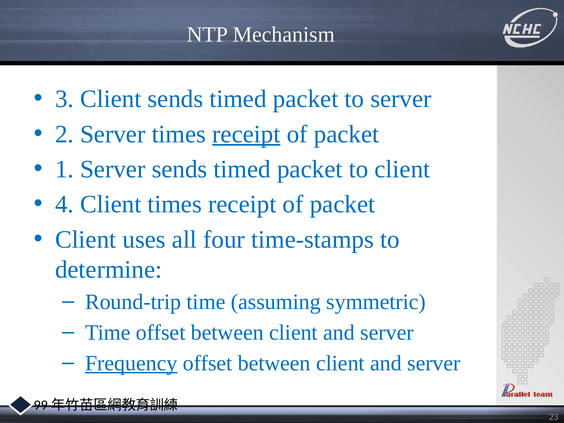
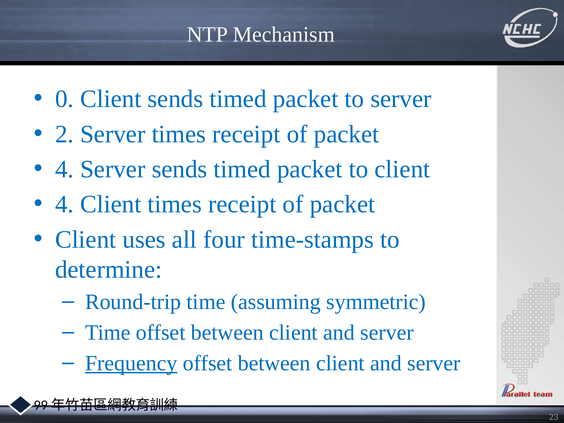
3: 3 -> 0 (64, 99)
receipt underline: present -> none (246, 134)
1: 1 -> 4 (64, 169)
